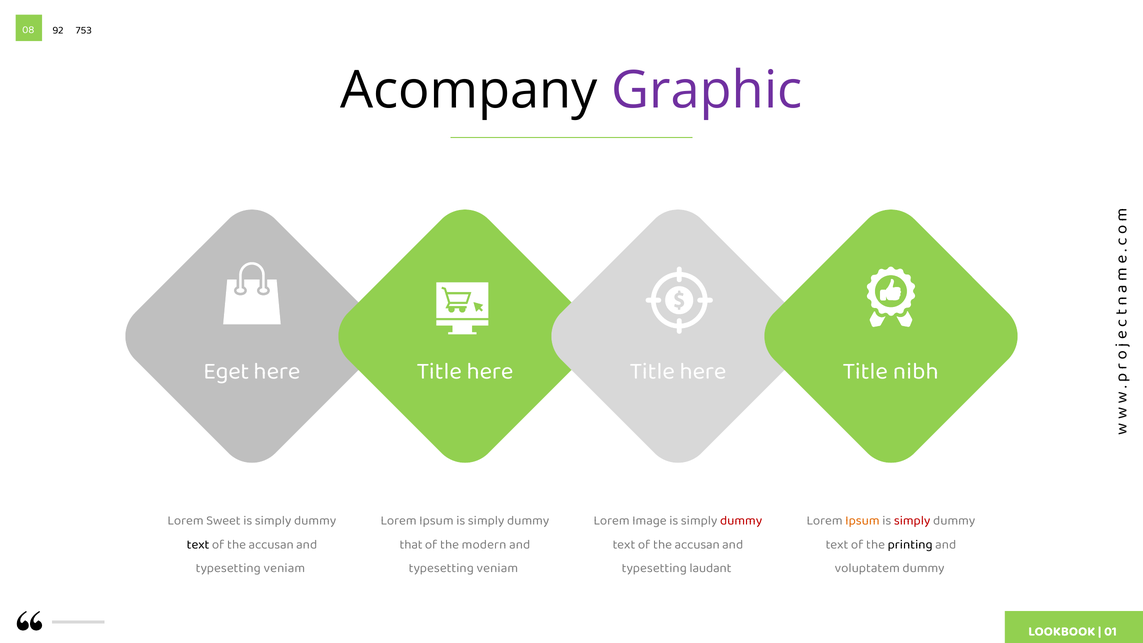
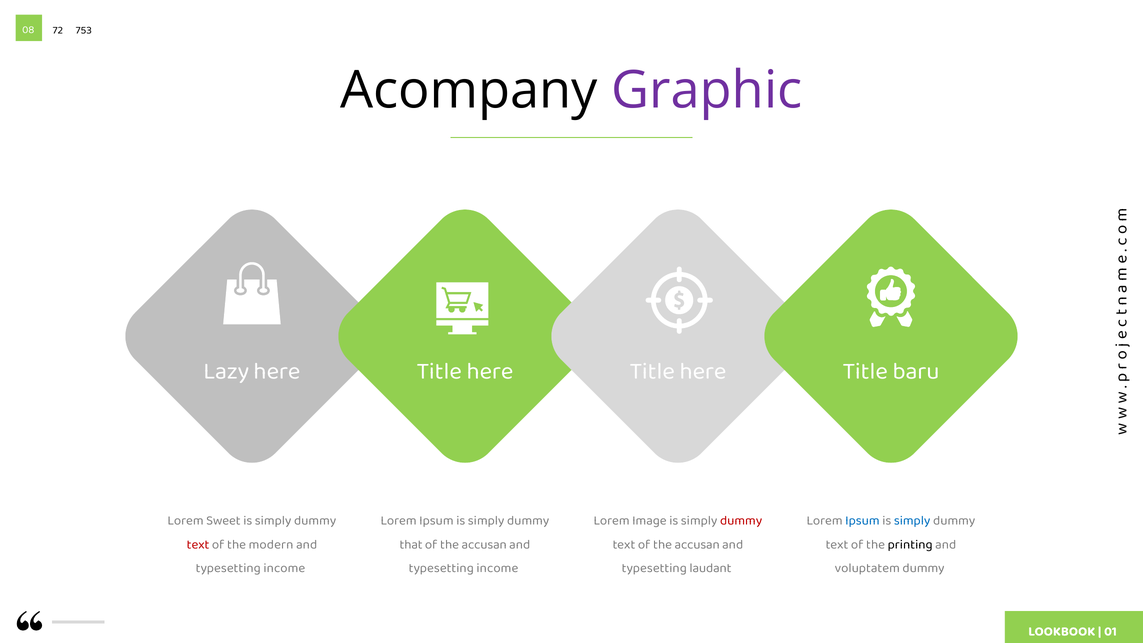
92: 92 -> 72 (58, 30)
Eget: Eget -> Lazy (226, 371)
nibh: nibh -> baru (916, 371)
Ipsum colour: orange -> blue (862, 521)
simply colour: red -> blue (912, 521)
text colour: black -> red (198, 544)
accusan: accusan -> modern (271, 544)
modern: modern -> accusan (484, 544)
veniam: veniam -> income (284, 568)
veniam: veniam -> income (497, 568)
